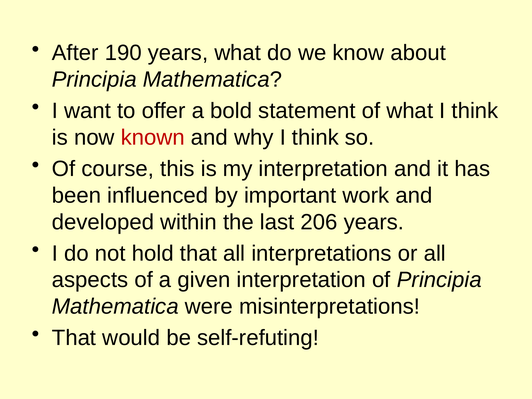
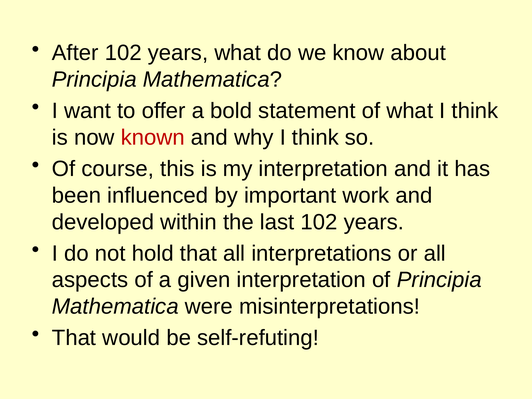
After 190: 190 -> 102 (123, 53)
last 206: 206 -> 102 (319, 222)
